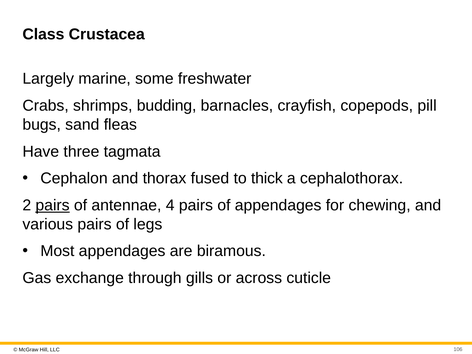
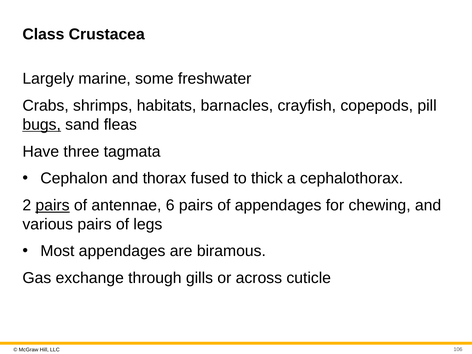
budding: budding -> habitats (167, 106)
bugs underline: none -> present (42, 125)
4: 4 -> 6 (170, 205)
